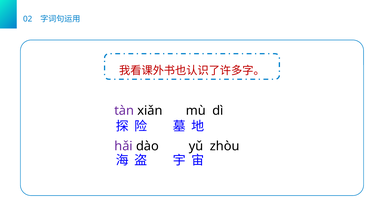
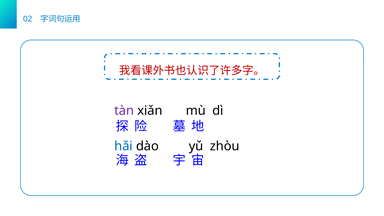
hǎi colour: purple -> blue (124, 146)
